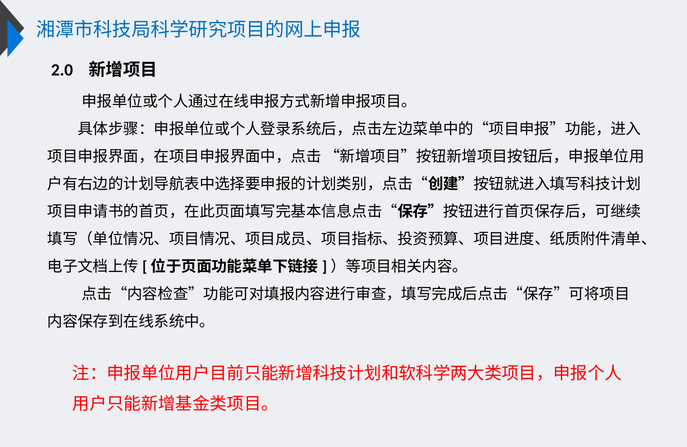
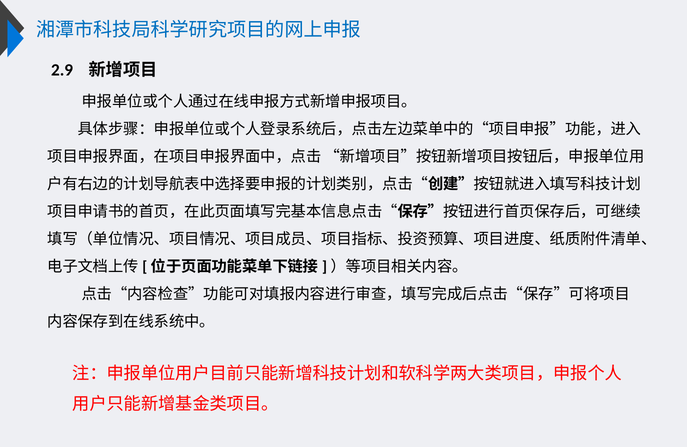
2.0: 2.0 -> 2.9 (62, 70)
